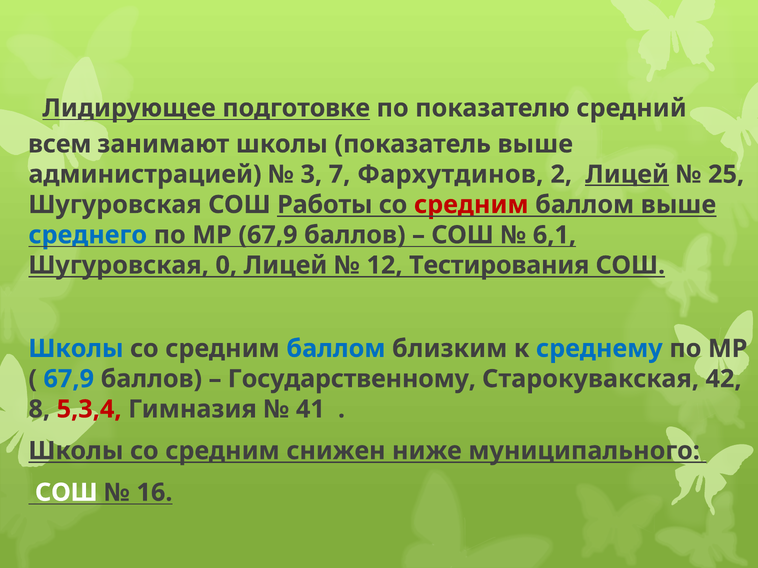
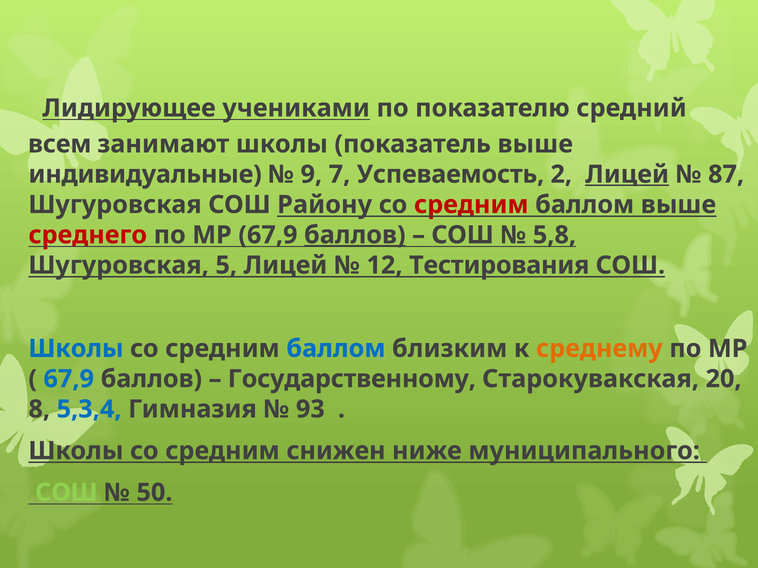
подготовке: подготовке -> учениками (296, 108)
администрацией: администрацией -> индивидуальные (145, 175)
3: 3 -> 9 (311, 175)
Фархутдинов: Фархутдинов -> Успеваемость (451, 175)
25: 25 -> 87 (726, 175)
Работы: Работы -> Району (325, 205)
среднего colour: blue -> red (88, 235)
баллов underline: none -> present (355, 235)
6,1: 6,1 -> 5,8 (554, 235)
0: 0 -> 5 (226, 265)
среднему colour: blue -> orange (599, 349)
42: 42 -> 20 (724, 379)
5,3,4 colour: red -> blue (89, 410)
41: 41 -> 93 (310, 410)
СОШ colour: white -> light green (66, 493)
16: 16 -> 50 (154, 493)
